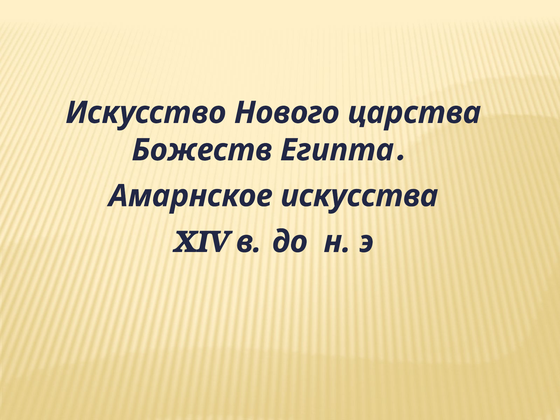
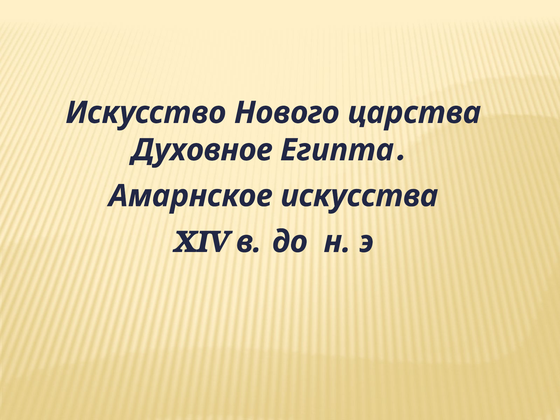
Божеств: Божеств -> Духовное (202, 150)
